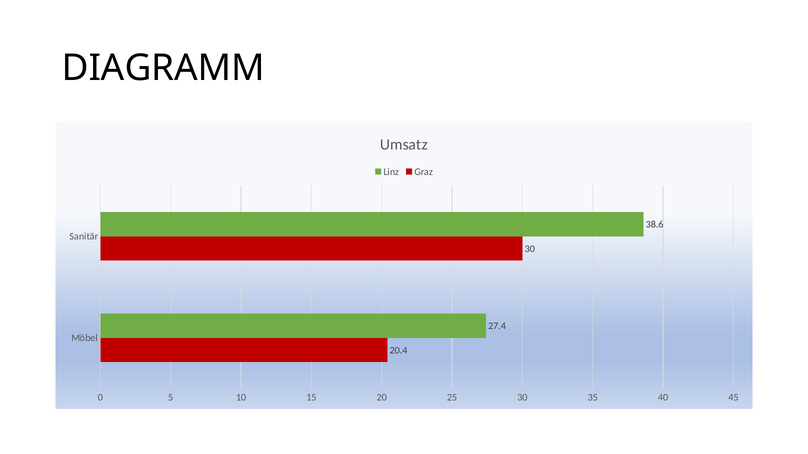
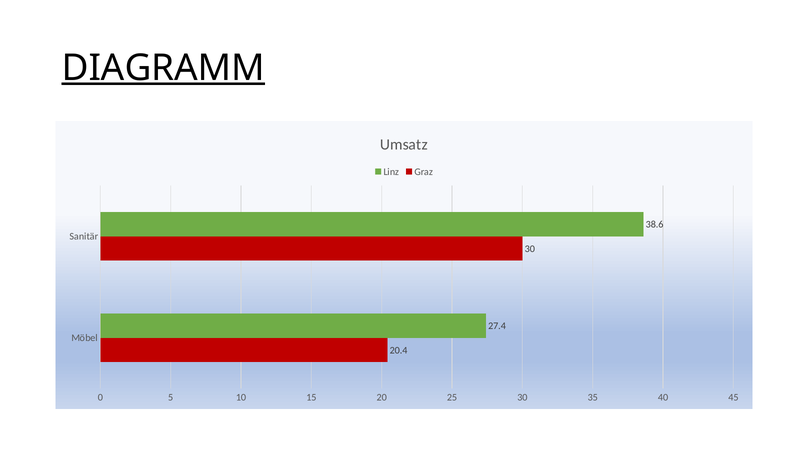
DIAGRAMM underline: none -> present (163, 68)
